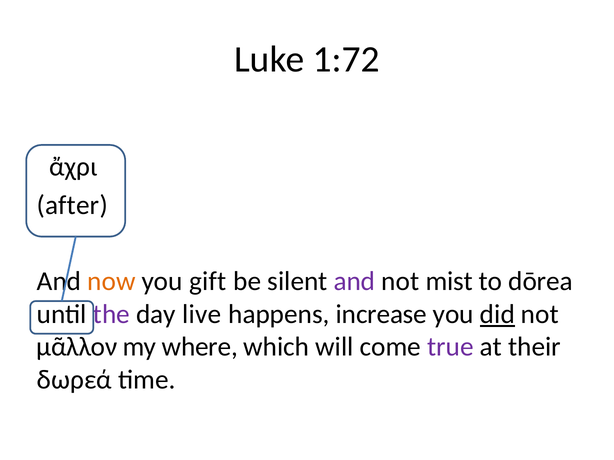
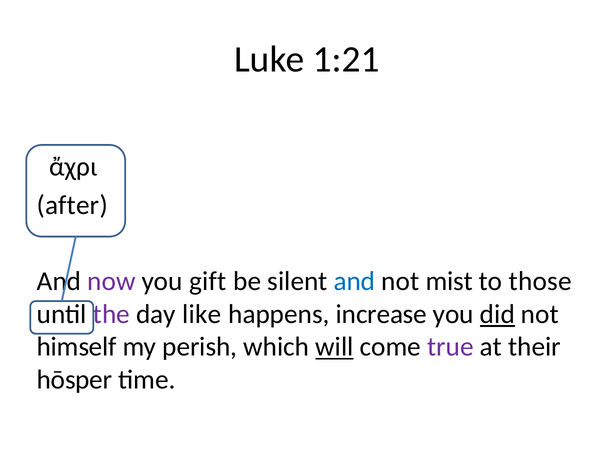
1:72: 1:72 -> 1:21 (346, 59)
now colour: orange -> purple (112, 282)
and colour: purple -> blue (354, 282)
dōrea: dōrea -> those (540, 282)
live: live -> like (202, 315)
μᾶλλον: μᾶλλον -> himself (77, 347)
where: where -> perish (200, 347)
will underline: none -> present (335, 347)
δωρεά: δωρεά -> hōsper (75, 380)
